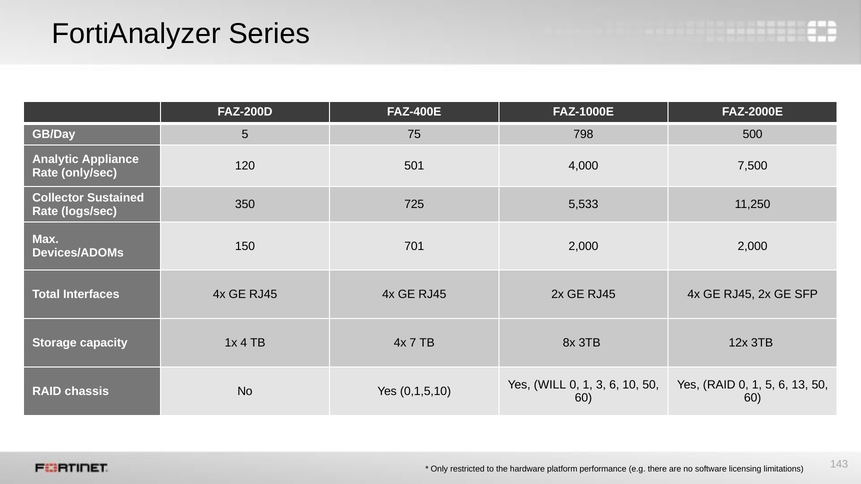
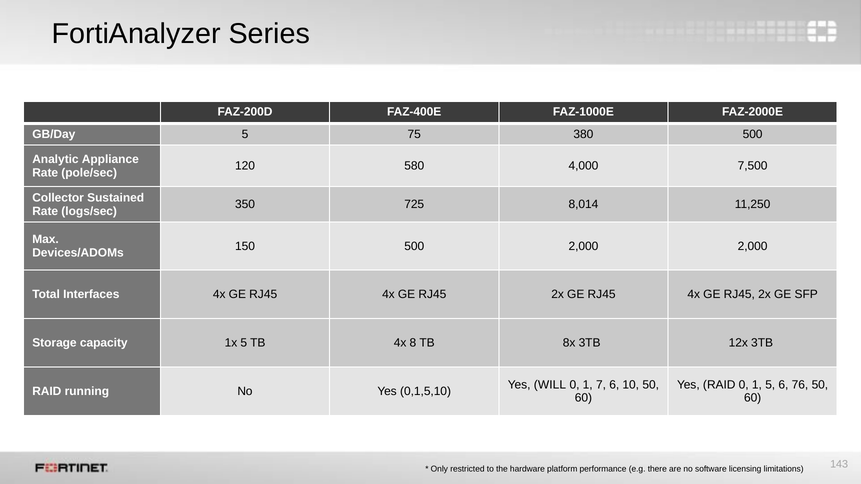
798: 798 -> 380 (583, 134)
501: 501 -> 580 (414, 166)
only/sec: only/sec -> pole/sec (89, 173)
5,533: 5,533 -> 8,014 (583, 205)
150 701: 701 -> 500 (414, 246)
1x 4: 4 -> 5 (244, 343)
7: 7 -> 8 (413, 343)
3: 3 -> 7 (601, 385)
13: 13 -> 76 (800, 385)
chassis: chassis -> running (87, 392)
